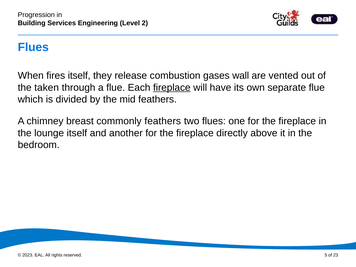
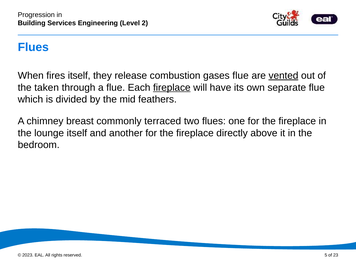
gases wall: wall -> flue (241, 76)
vented underline: none -> present (283, 76)
commonly feathers: feathers -> terraced (163, 121)
